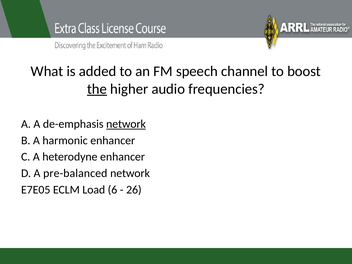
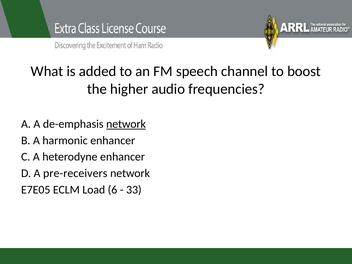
the underline: present -> none (97, 89)
pre-balanced: pre-balanced -> pre-receivers (75, 173)
26: 26 -> 33 (134, 190)
